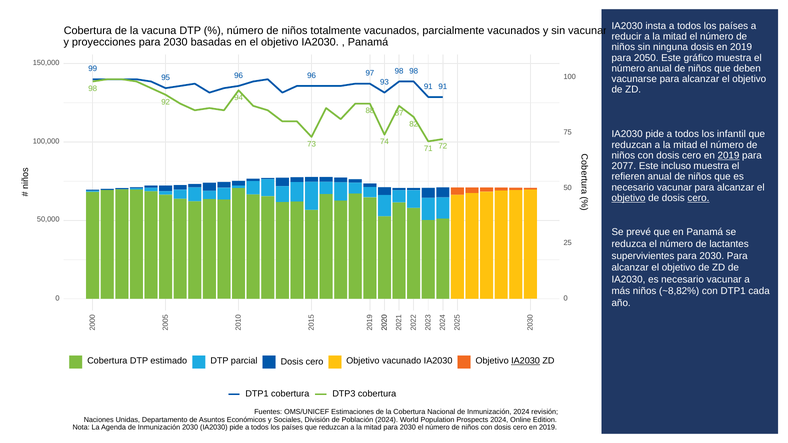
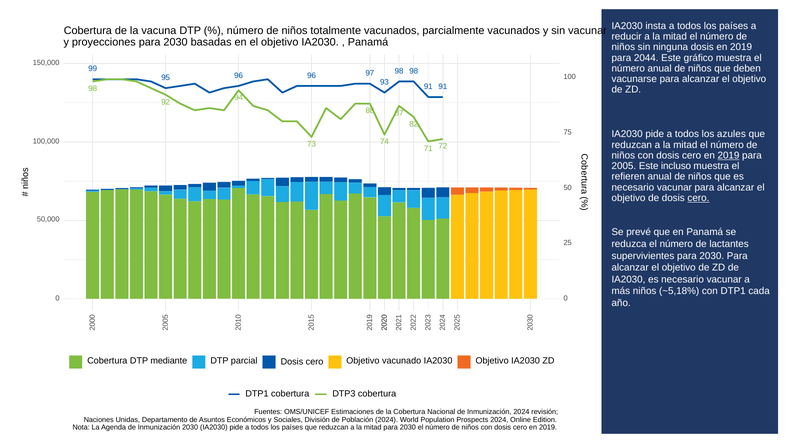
2050: 2050 -> 2044 (646, 58)
infantil: infantil -> azules (731, 134)
2077: 2077 -> 2005 (624, 166)
objetivo underline: present -> none (629, 198)
~8,82%: ~8,82% -> ~5,18% (679, 291)
estimado: estimado -> mediante (169, 361)
IA2030 underline: present -> none (526, 361)
